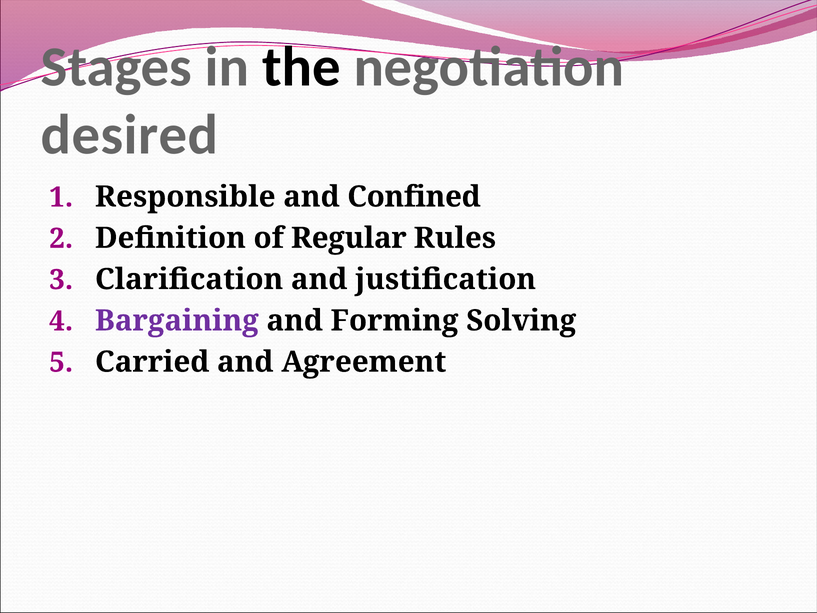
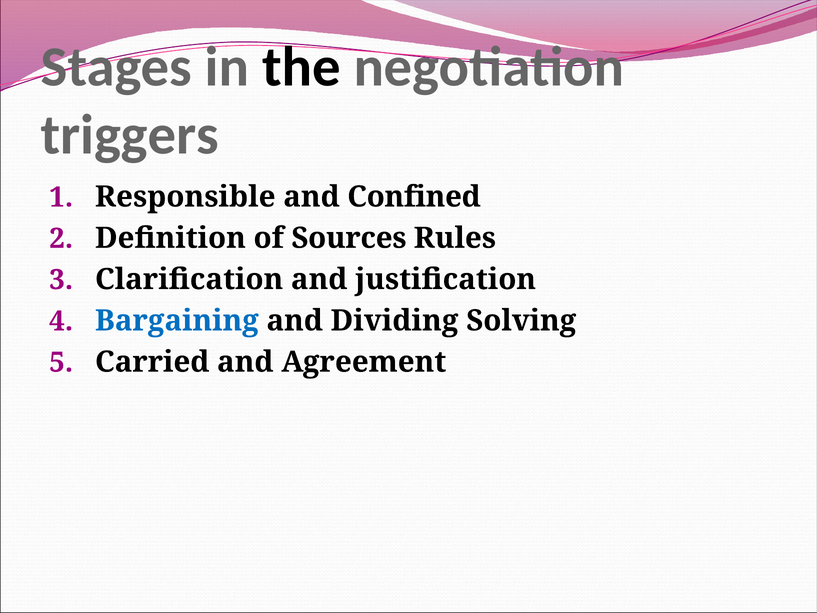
desired: desired -> triggers (130, 135)
Regular: Regular -> Sources (349, 238)
Bargaining colour: purple -> blue (177, 321)
Forming: Forming -> Dividing (395, 321)
